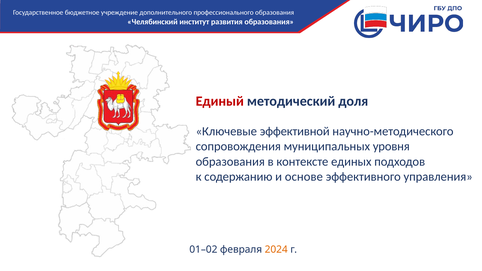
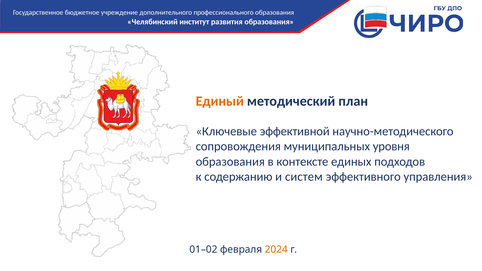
Единый colour: red -> orange (220, 101)
доля: доля -> план (353, 101)
основе: основе -> систем (304, 177)
